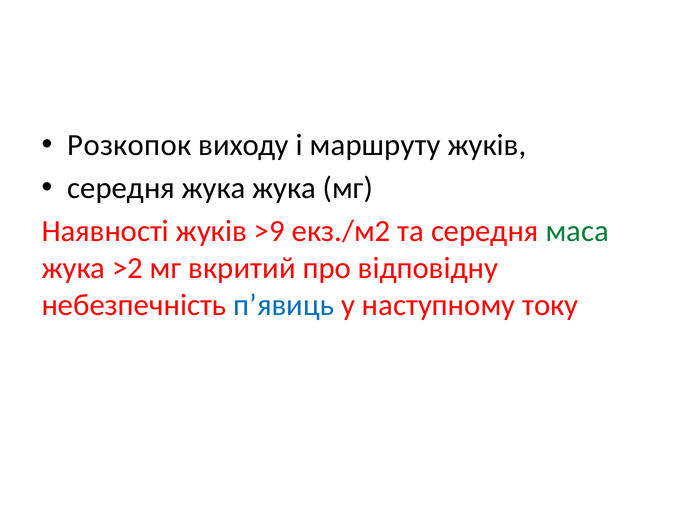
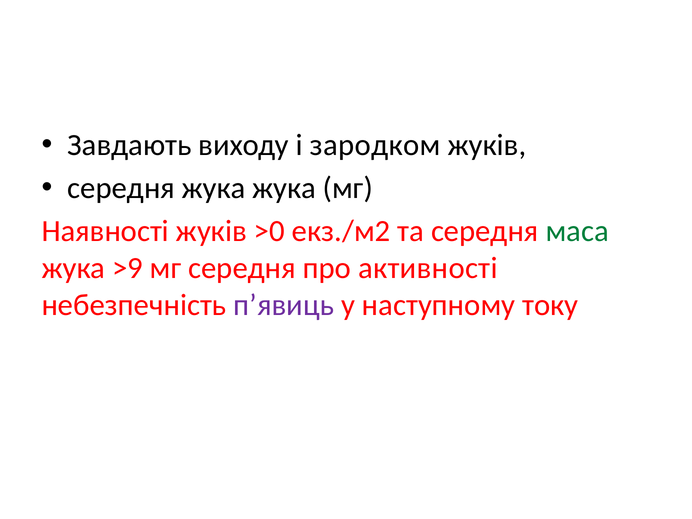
Розкопок: Розкопок -> Завдають (130, 145)
маршруту: маршруту -> зародком (375, 145)
>9: >9 -> >0 (269, 231)
>2: >2 -> >9 (128, 268)
мг вкритий: вкритий -> середня (242, 268)
відповідну: відповідну -> активності (428, 268)
п’явиць colour: blue -> purple (284, 305)
